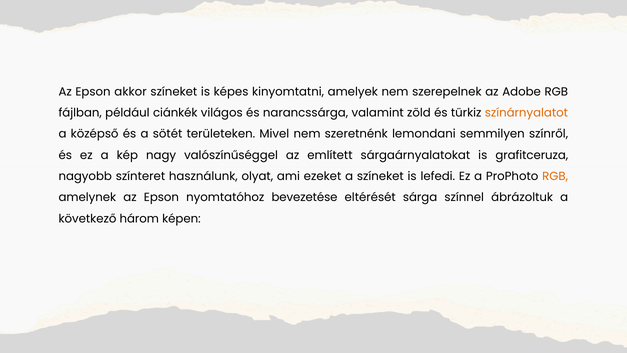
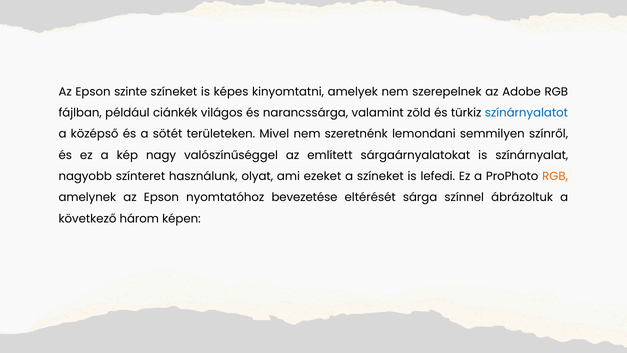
akkor: akkor -> szinte (131, 92)
színárnyalatot colour: orange -> blue (526, 113)
grafitceruza: grafitceruza -> színárnyalat (532, 155)
